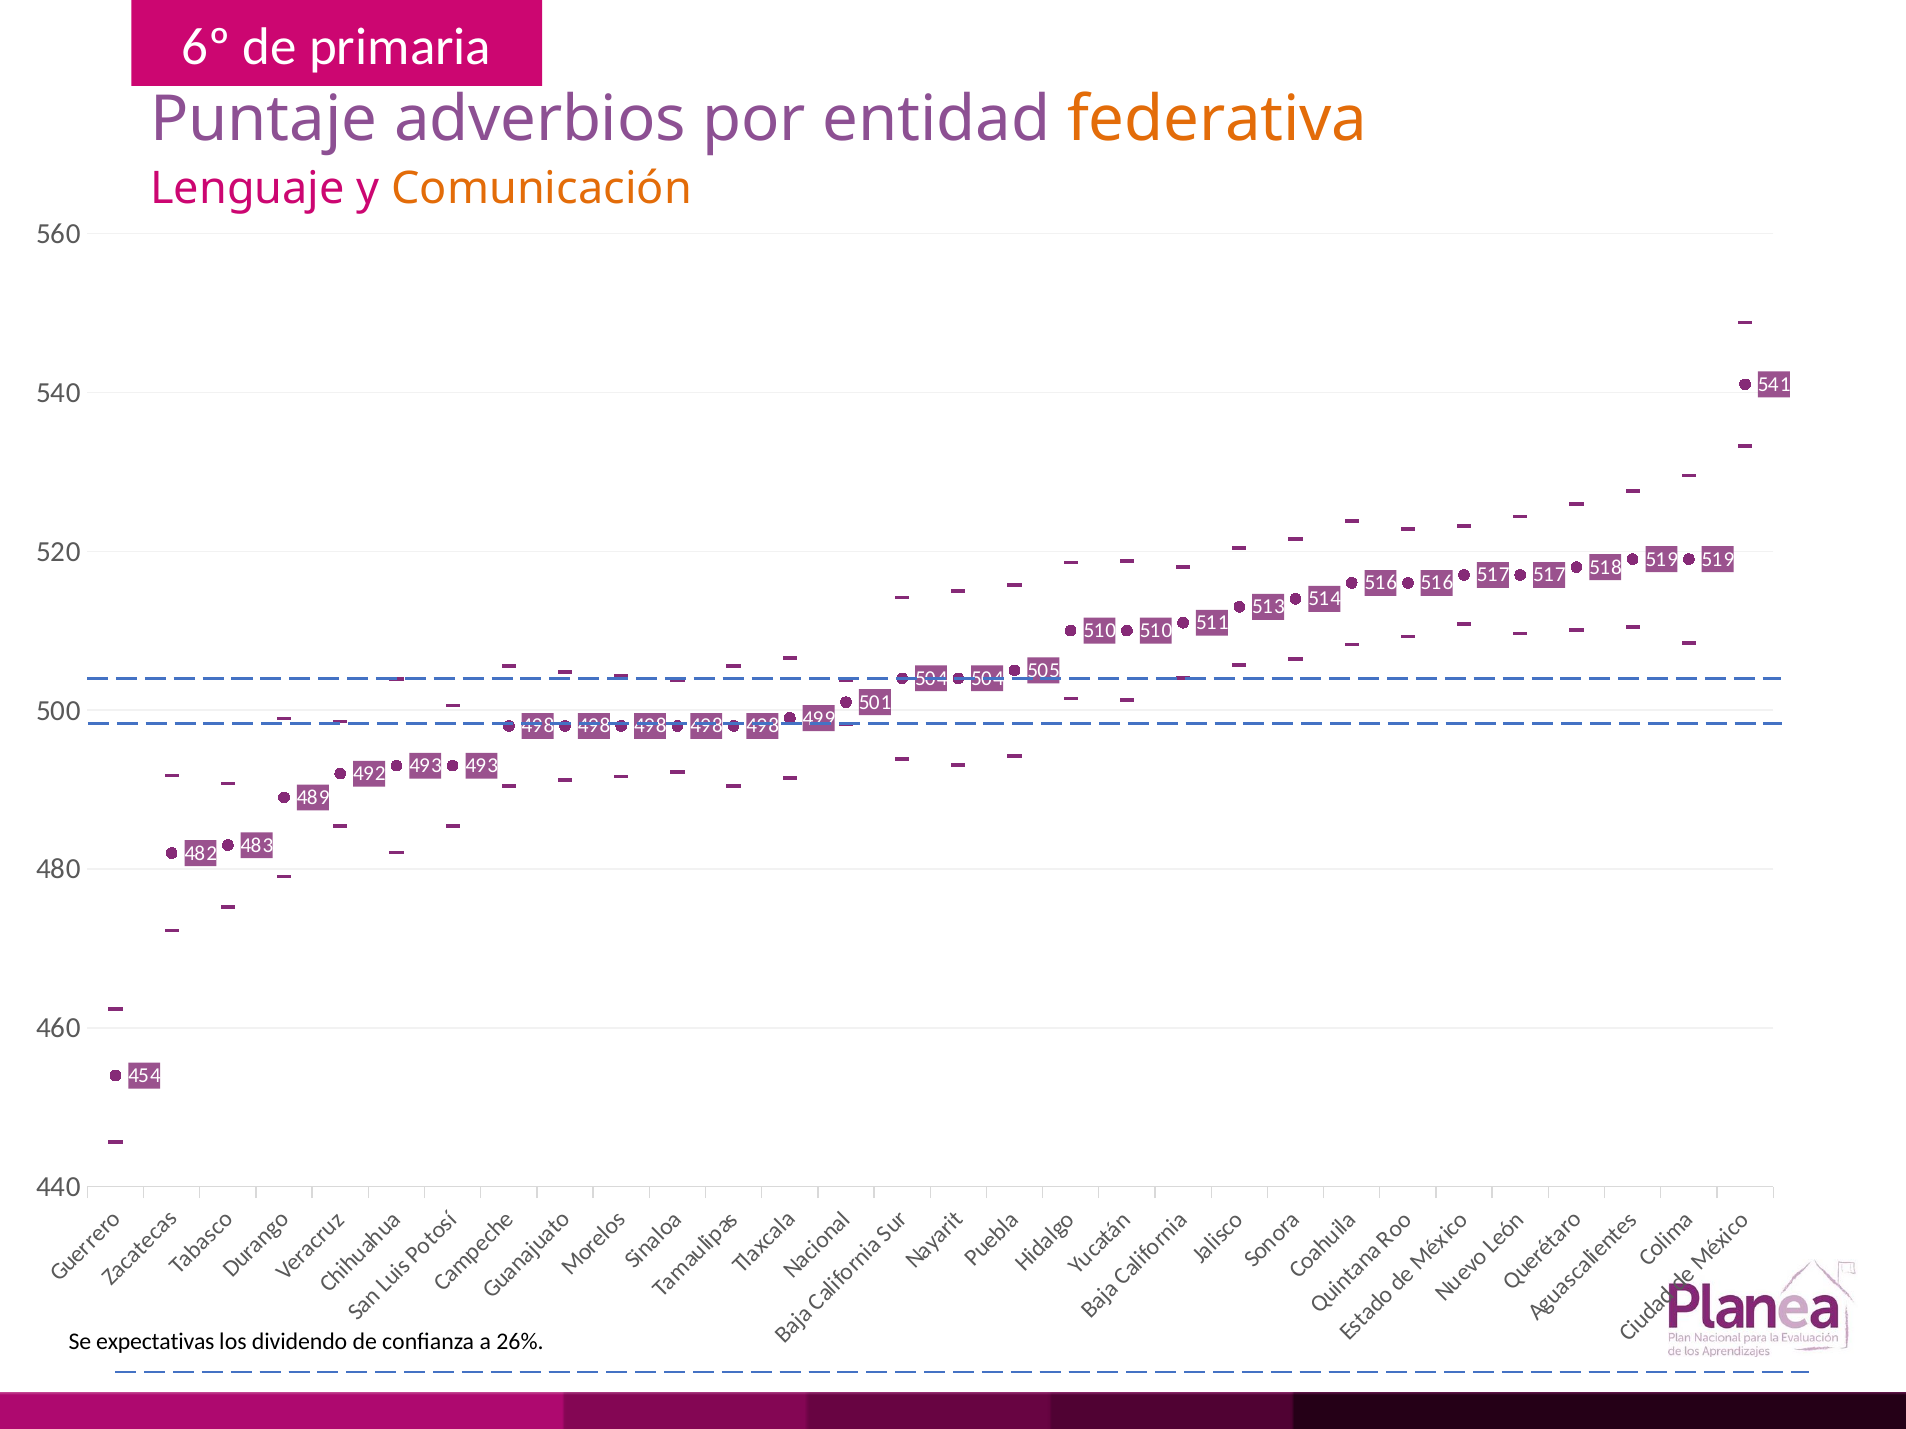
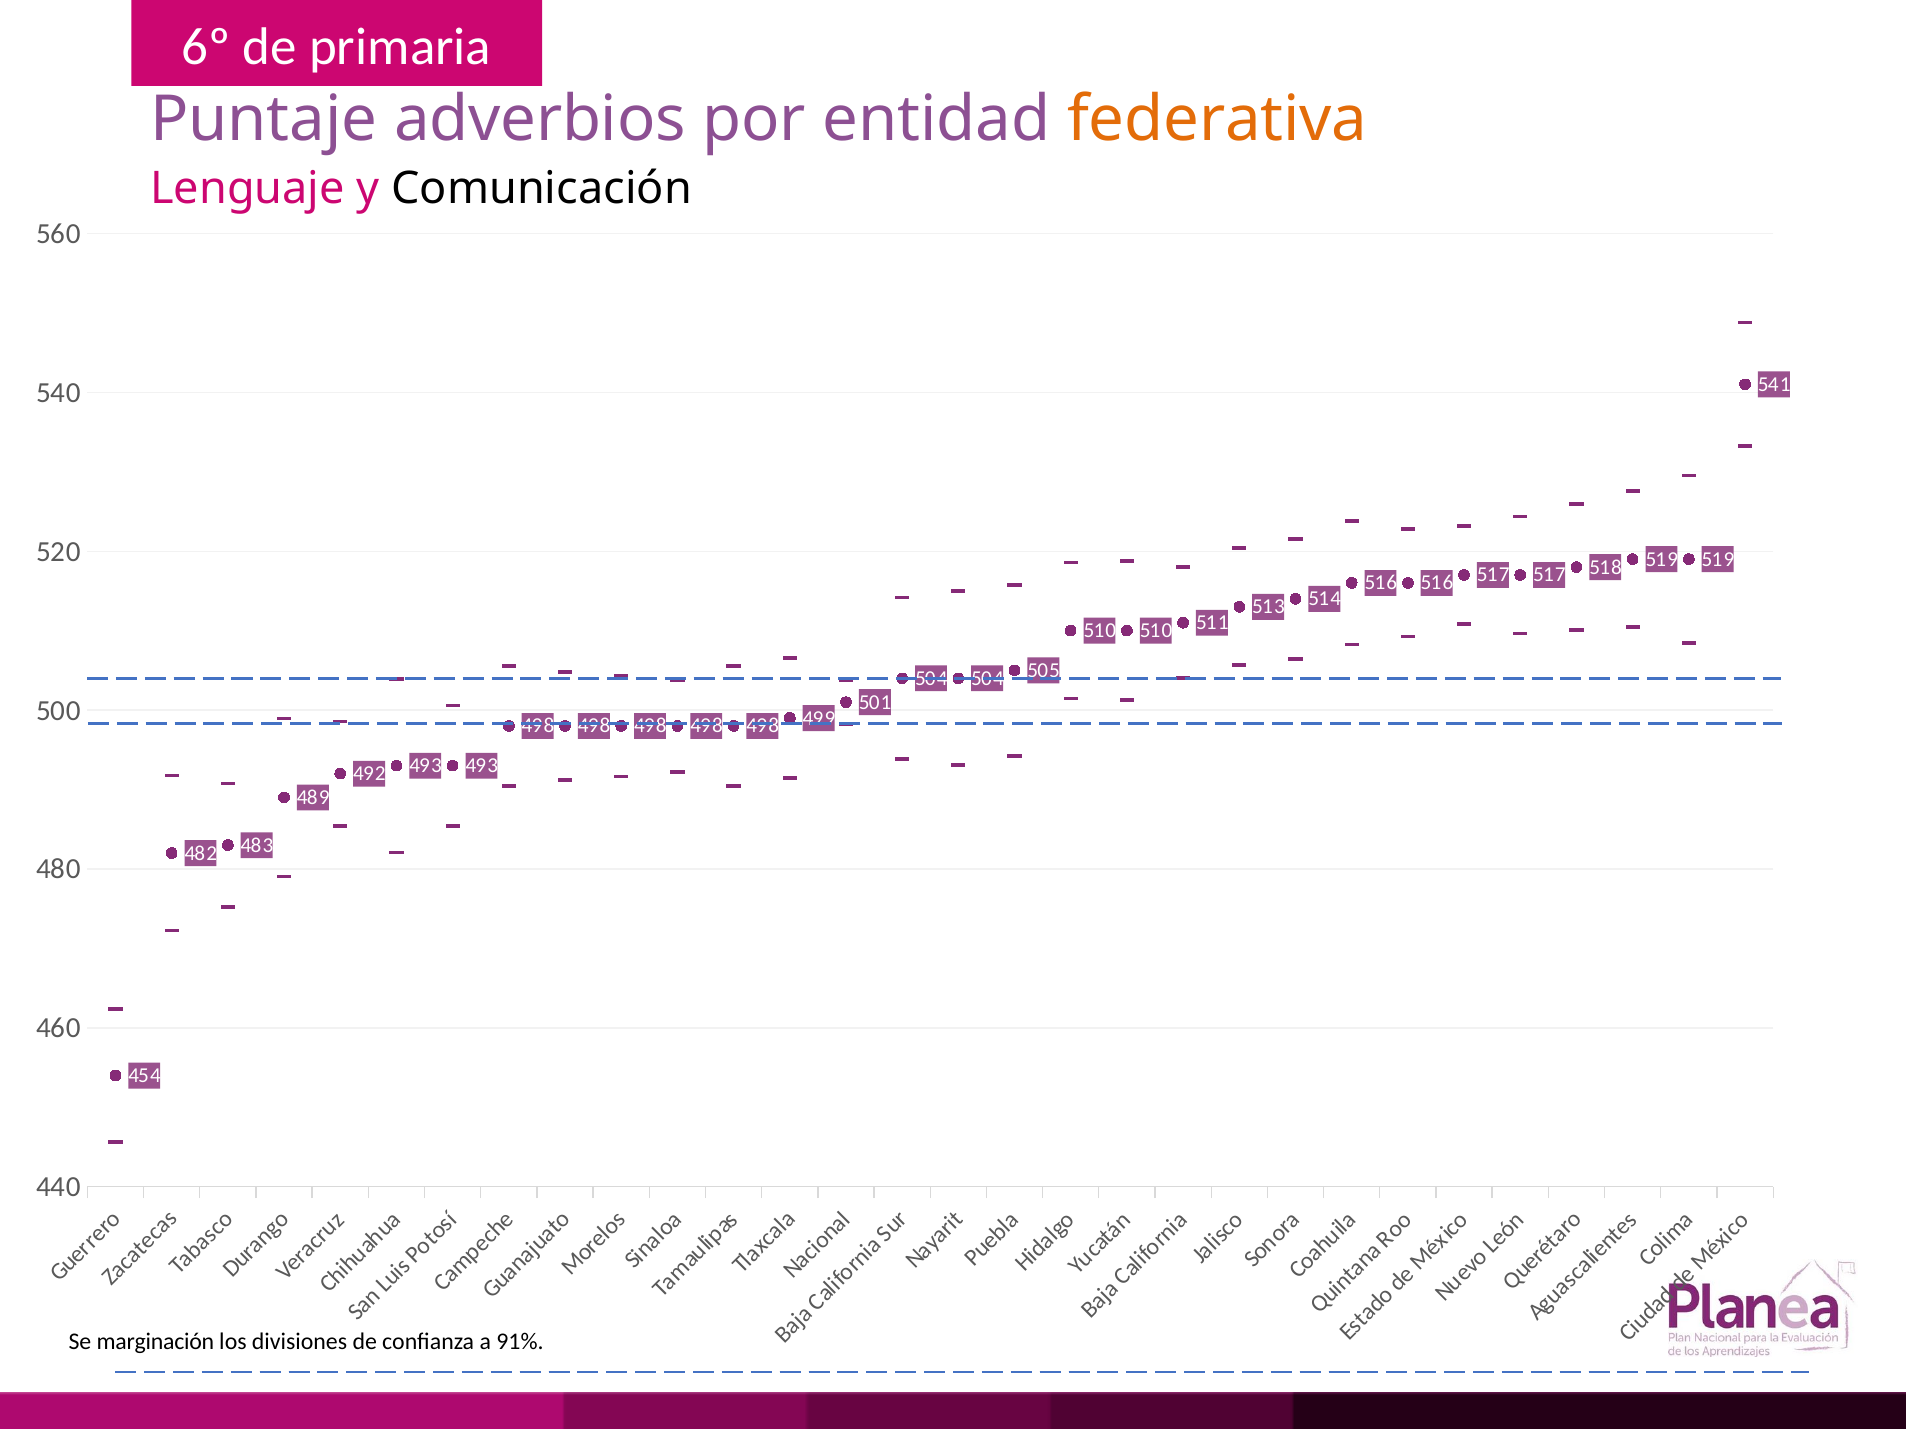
Comunicación colour: orange -> black (542, 189)
expectativas: expectativas -> marginación (155, 1342)
dividendo: dividendo -> divisiones (300, 1342)
26%: 26% -> 91% (520, 1342)
